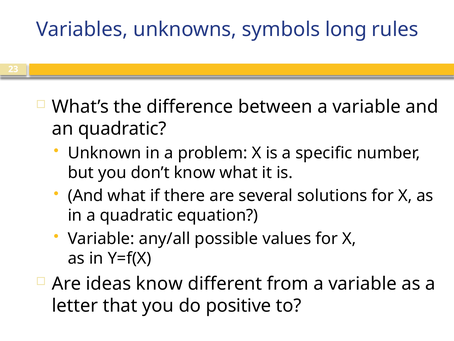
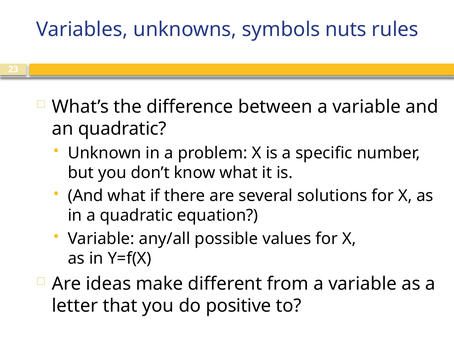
long: long -> nuts (346, 29)
ideas know: know -> make (160, 283)
